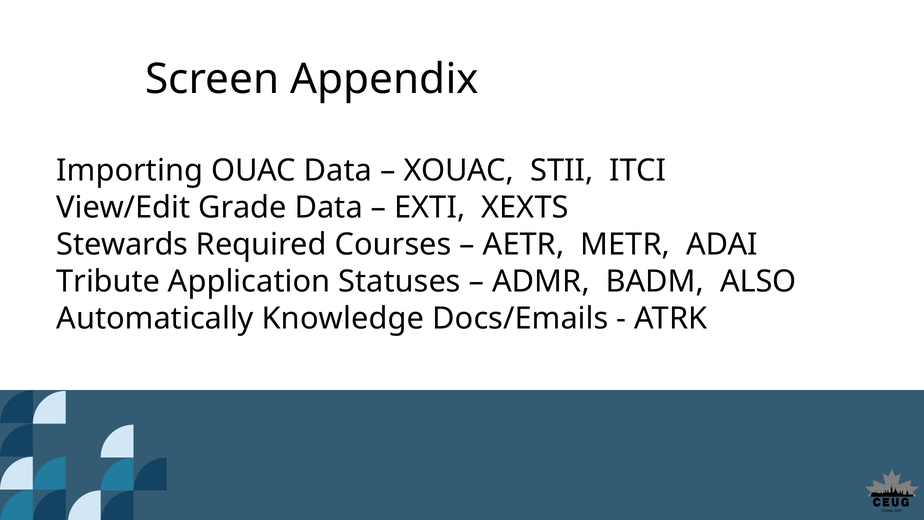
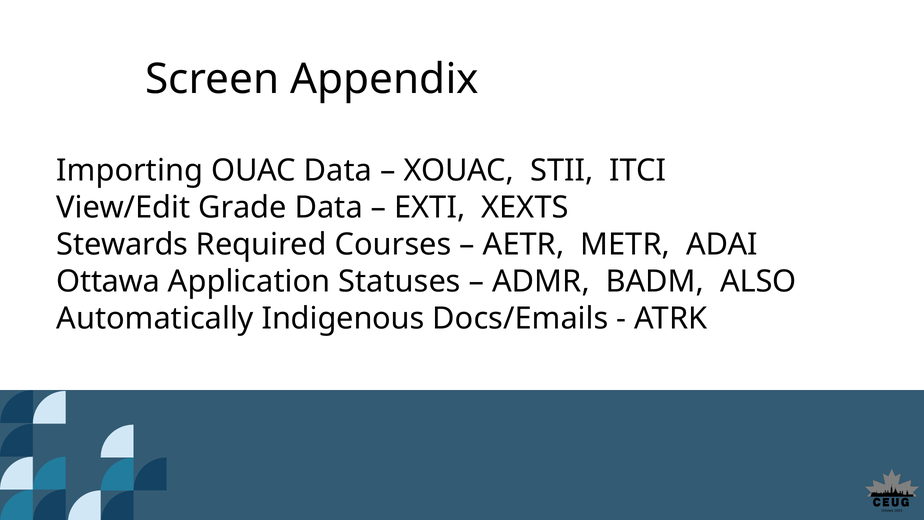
Tribute: Tribute -> Ottawa (108, 281)
Knowledge: Knowledge -> Indigenous (343, 318)
